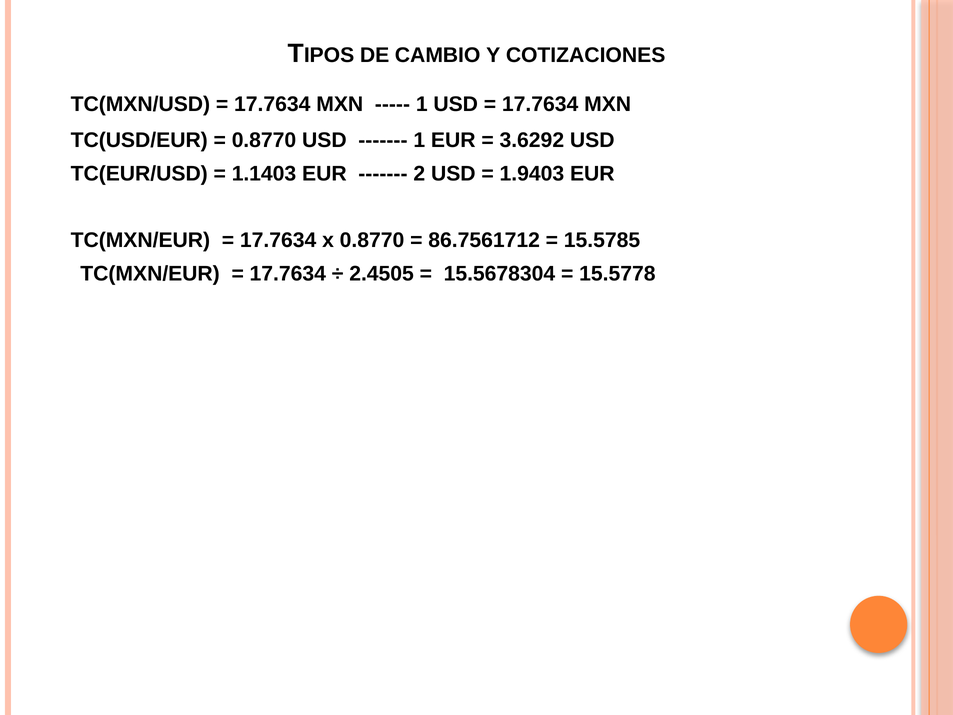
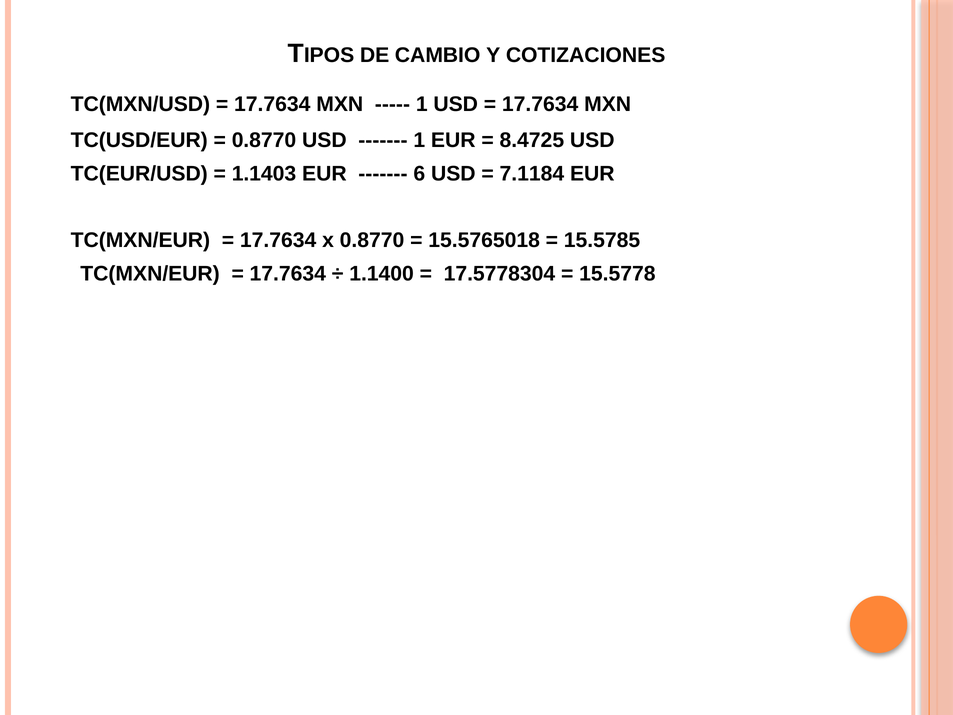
3.6292: 3.6292 -> 8.4725 (532, 140)
2: 2 -> 6 (419, 174)
1.9403: 1.9403 -> 7.1184 (532, 174)
86.7561712: 86.7561712 -> 15.5765018 (484, 240)
2.4505: 2.4505 -> 1.1400 (382, 274)
15.5678304: 15.5678304 -> 17.5778304 (499, 274)
